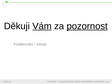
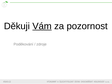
pozornost underline: present -> none (87, 26)
